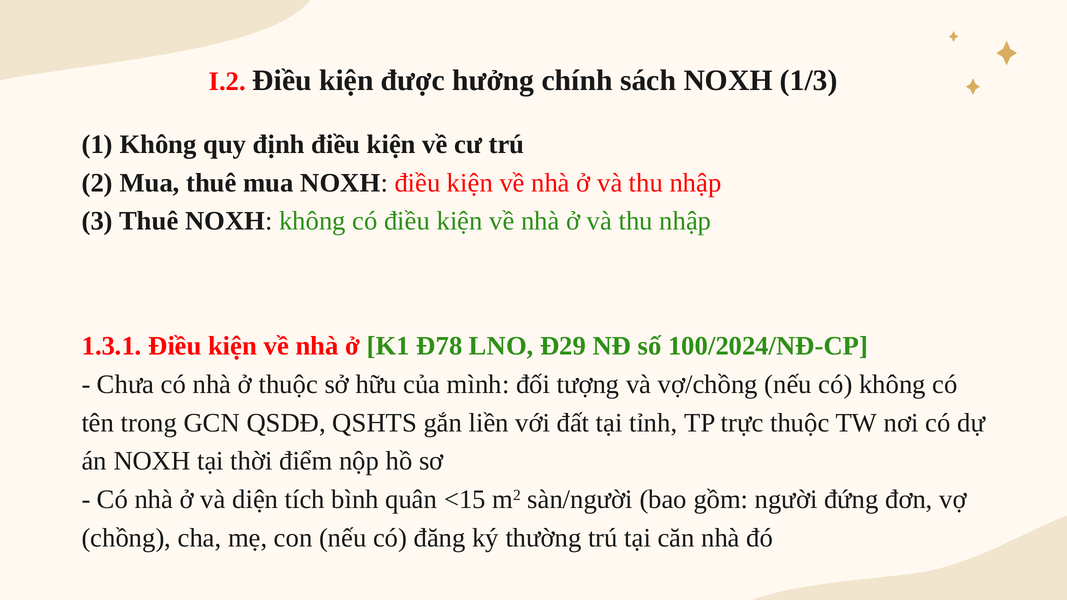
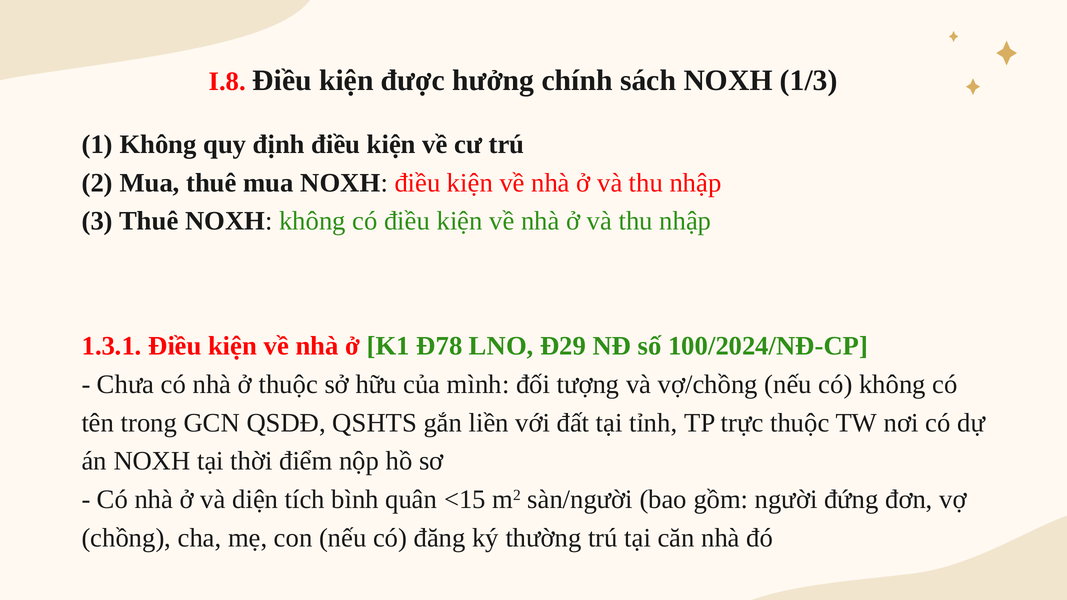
I.2: I.2 -> I.8 (227, 81)
